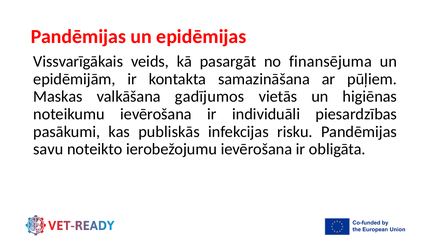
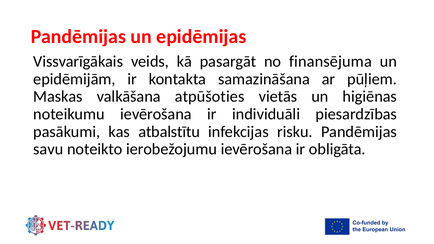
gadījumos: gadījumos -> atpūšoties (210, 97)
publiskās: publiskās -> atbalstītu (169, 132)
